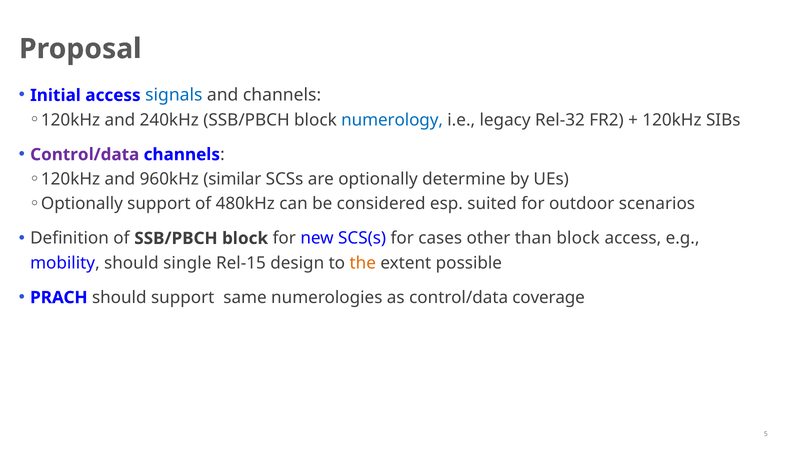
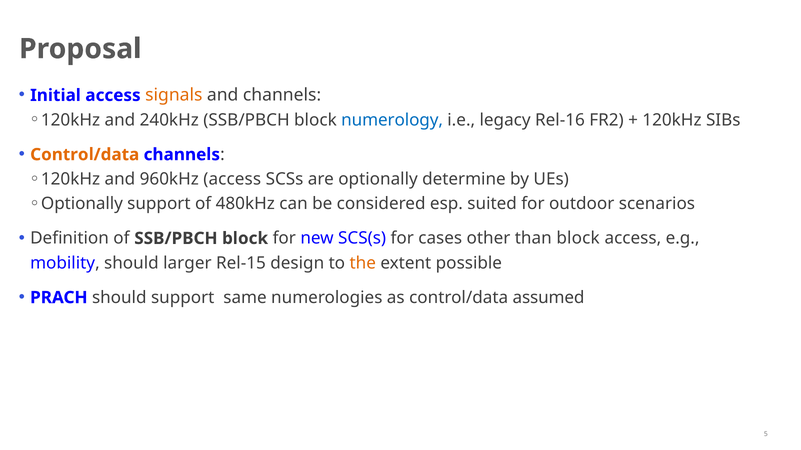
signals colour: blue -> orange (174, 95)
Rel-32: Rel-32 -> Rel-16 (560, 120)
Control/data colour: purple -> orange (85, 155)
960kHz similar: similar -> access (232, 179)
single: single -> larger (187, 263)
coverage: coverage -> assumed (549, 298)
